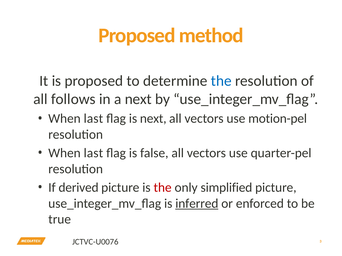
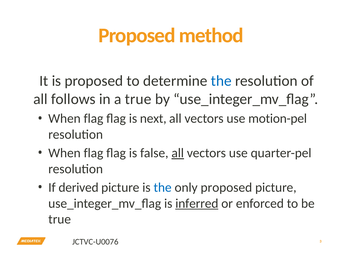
a next: next -> true (138, 99)
last: last -> flag (93, 119)
last: last -> flag (93, 153)
all underline: none -> present (178, 153)
the colour: red -> blue (163, 188)
only simplified: simplified -> proposed (226, 188)
